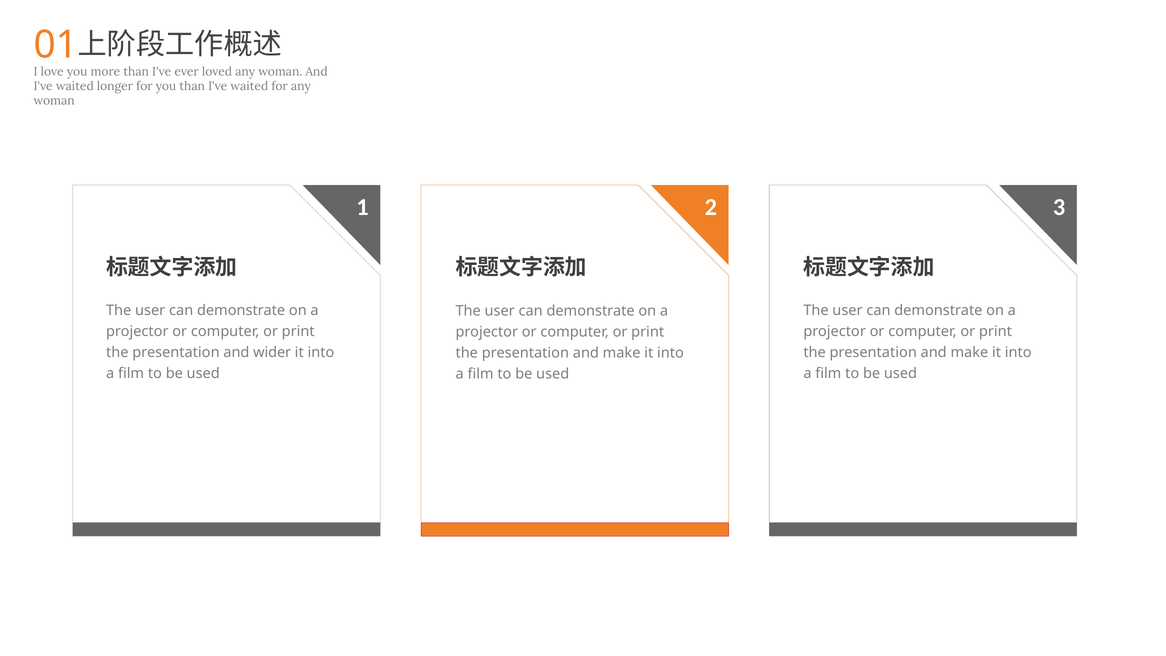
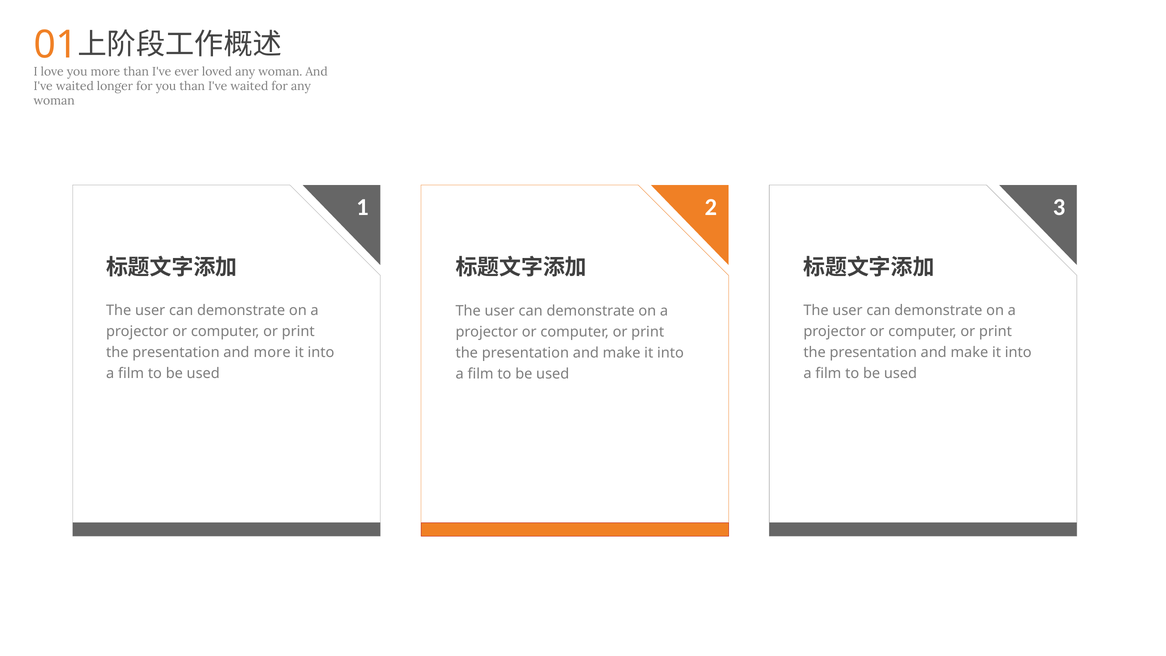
and wider: wider -> more (272, 352)
